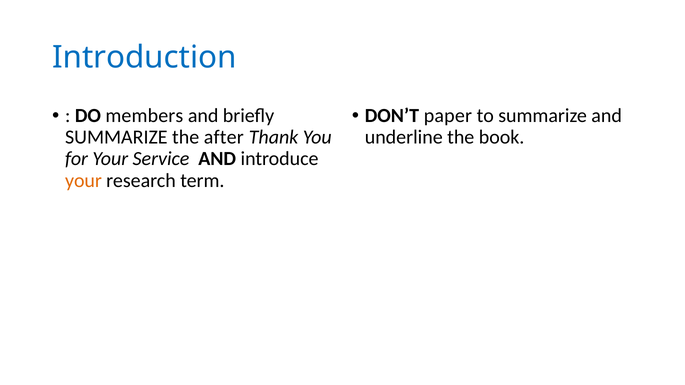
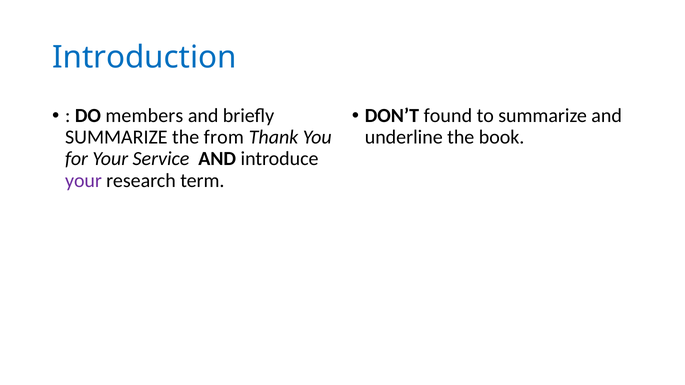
paper: paper -> found (448, 116)
after: after -> from (224, 137)
your colour: orange -> purple (83, 181)
